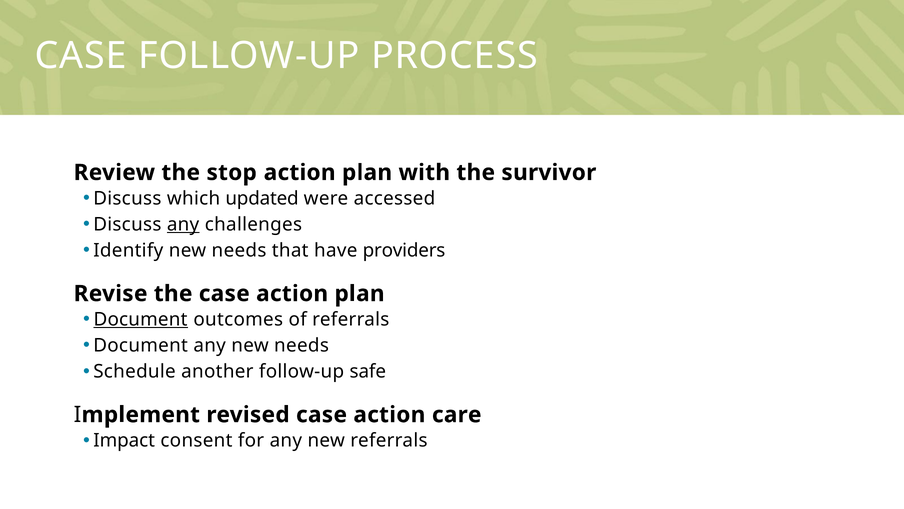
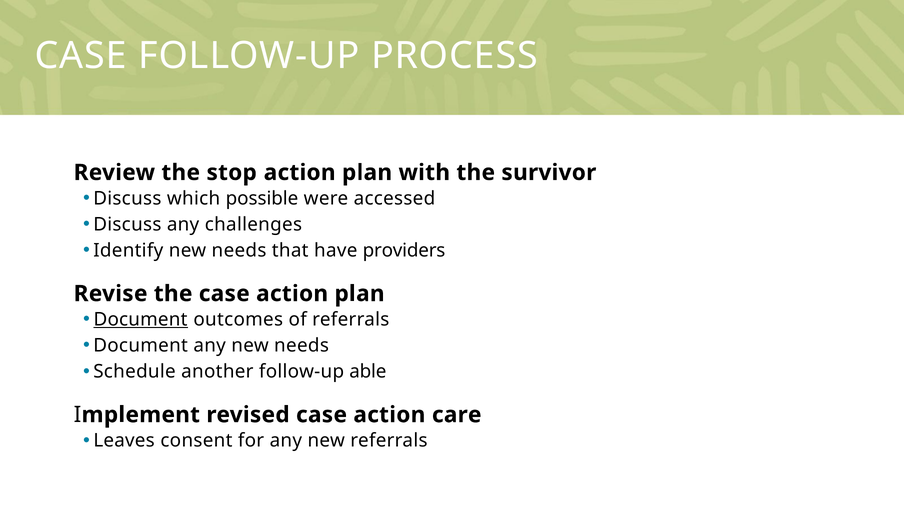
updated: updated -> possible (262, 198)
any underline: present -> none (183, 224)
safe: safe -> able (368, 371)
Impact: Impact -> Leaves (124, 440)
